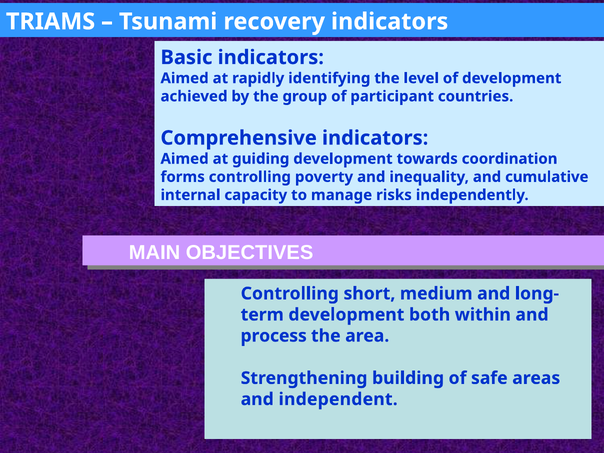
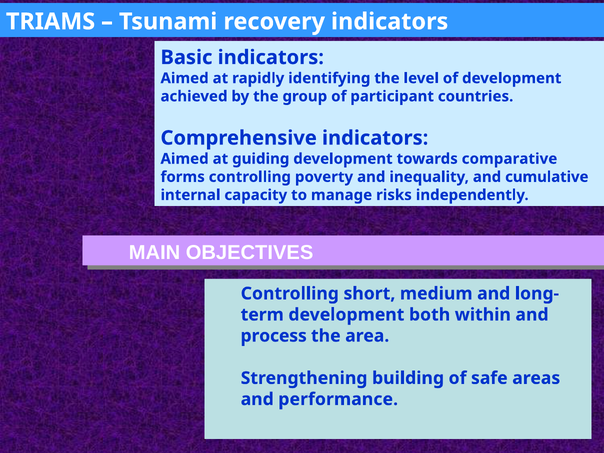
coordination: coordination -> comparative (510, 159)
independent: independent -> performance (338, 399)
